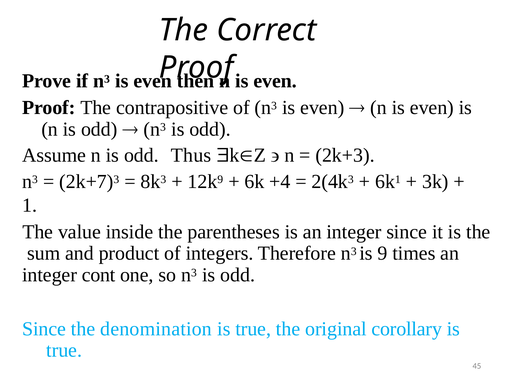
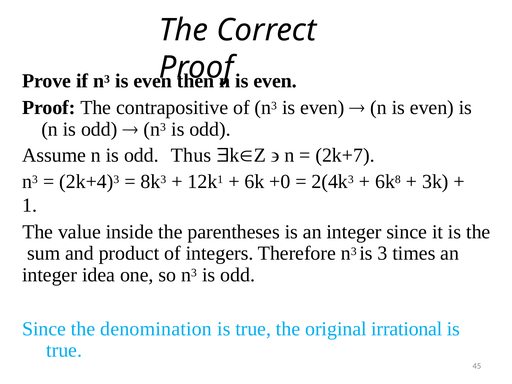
2k+3: 2k+3 -> 2k+7 (345, 155)
2k+7: 2k+7 -> 2k+4 (86, 181)
9: 9 -> 1 (220, 179)
+4: +4 -> +0 (280, 181)
6k 1: 1 -> 8 (398, 179)
is 9: 9 -> 3 (383, 253)
cont: cont -> idea (99, 275)
corollary: corollary -> irrational (407, 329)
